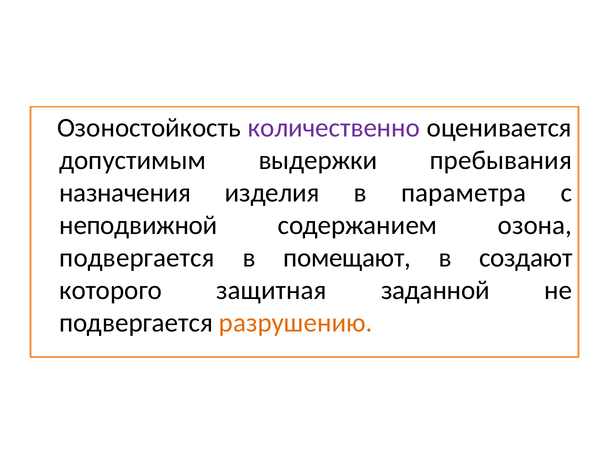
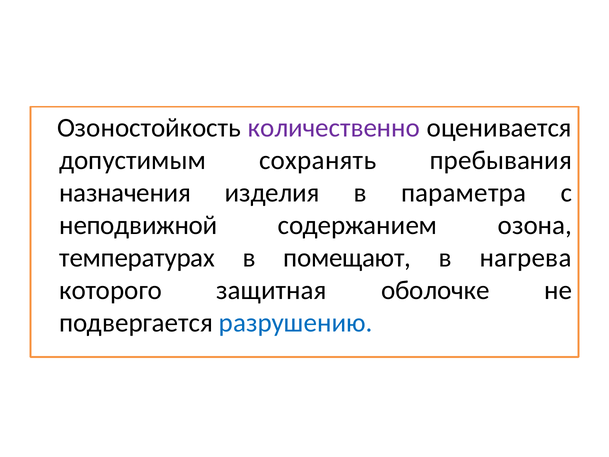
выдержки: выдержки -> сохранять (318, 160)
подвергается: подвергается -> температурах (137, 258)
создают: создают -> нагрева (526, 258)
заданной: заданной -> оболочке (435, 290)
разрушению colour: orange -> blue (296, 323)
